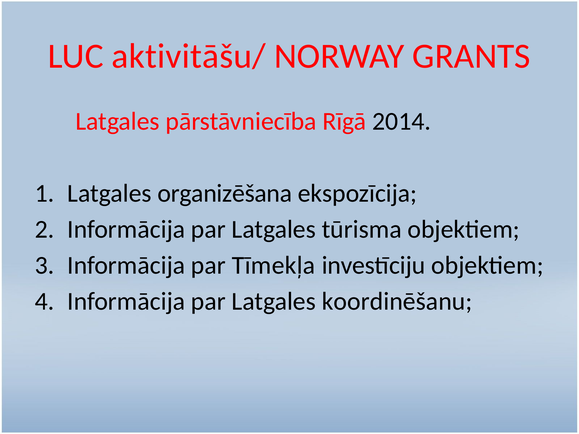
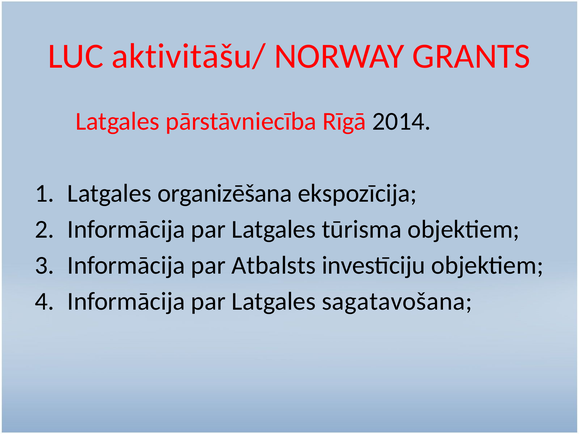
Tīmekļa: Tīmekļa -> Atbalsts (274, 266)
koordinēšanu: koordinēšanu -> sagatavošana (397, 302)
